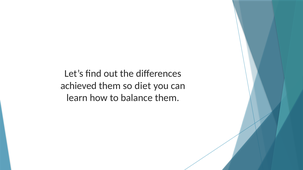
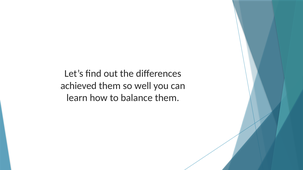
diet: diet -> well (143, 86)
